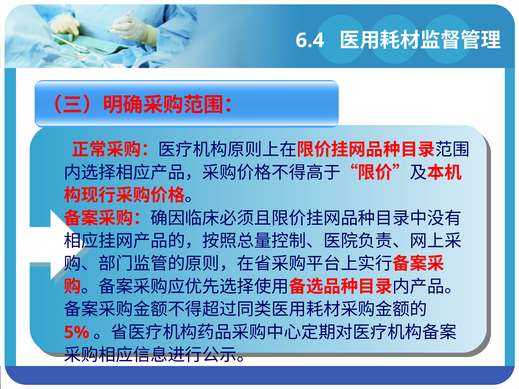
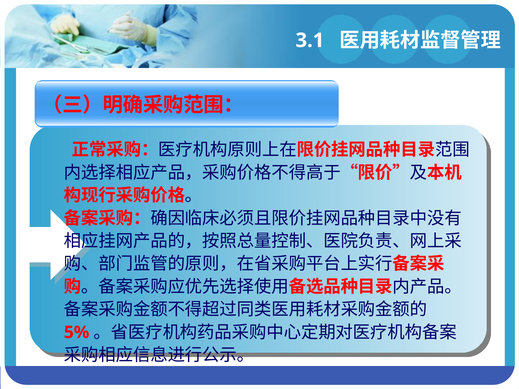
6.4: 6.4 -> 3.1 (310, 40)
